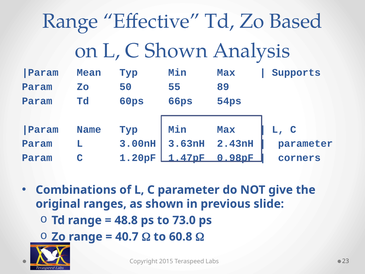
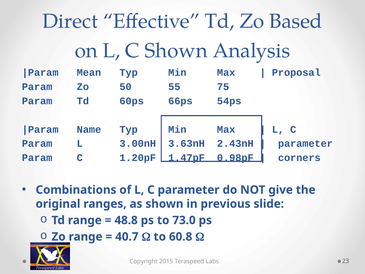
Range: Range -> Direct (70, 21)
Supports: Supports -> Proposal (296, 72)
89: 89 -> 75 (223, 87)
